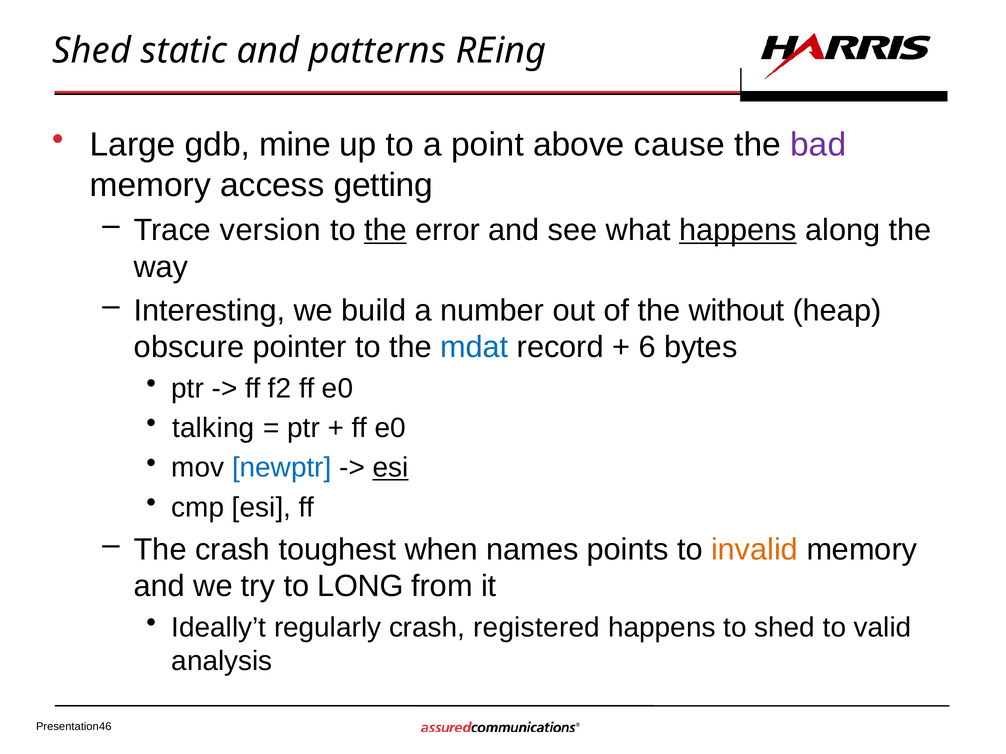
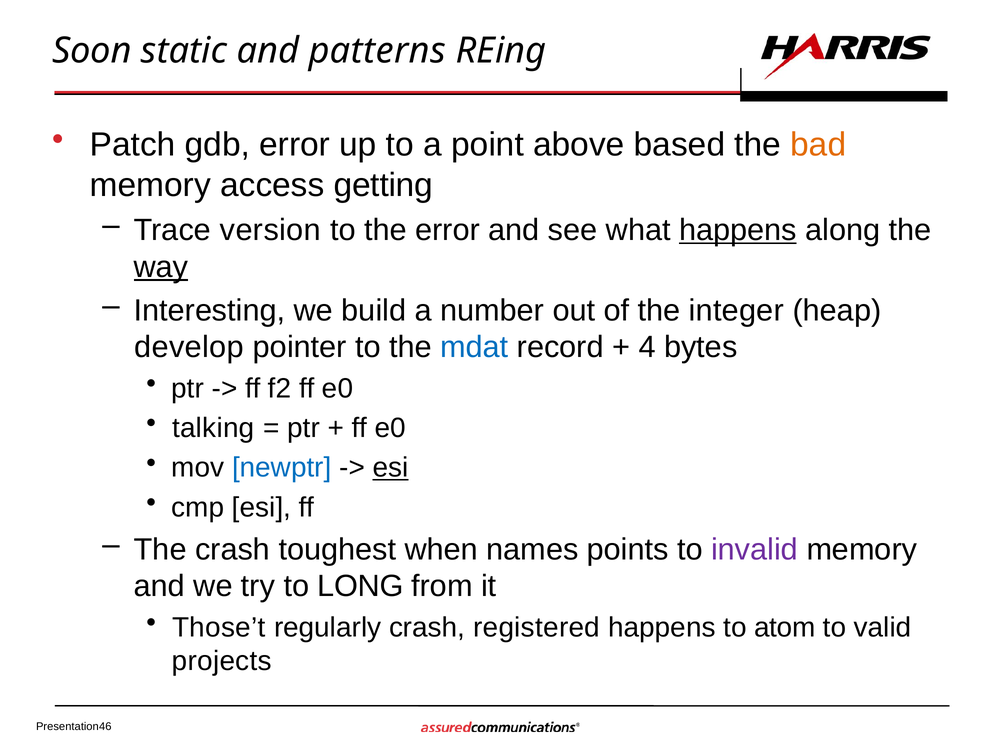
Shed: Shed -> Soon (92, 51)
Large: Large -> Patch (133, 145)
gdb mine: mine -> error (295, 145)
cause: cause -> based (680, 145)
bad colour: purple -> orange (818, 145)
the underline: present -> none (385, 230)
way underline: none -> present (161, 267)
without: without -> integer (736, 311)
obscure: obscure -> develop (189, 348)
6: 6 -> 4 (647, 348)
invalid colour: orange -> purple (755, 550)
Ideally’t: Ideally’t -> Those’t (219, 628)
to shed: shed -> atom (785, 628)
analysis: analysis -> projects (222, 661)
